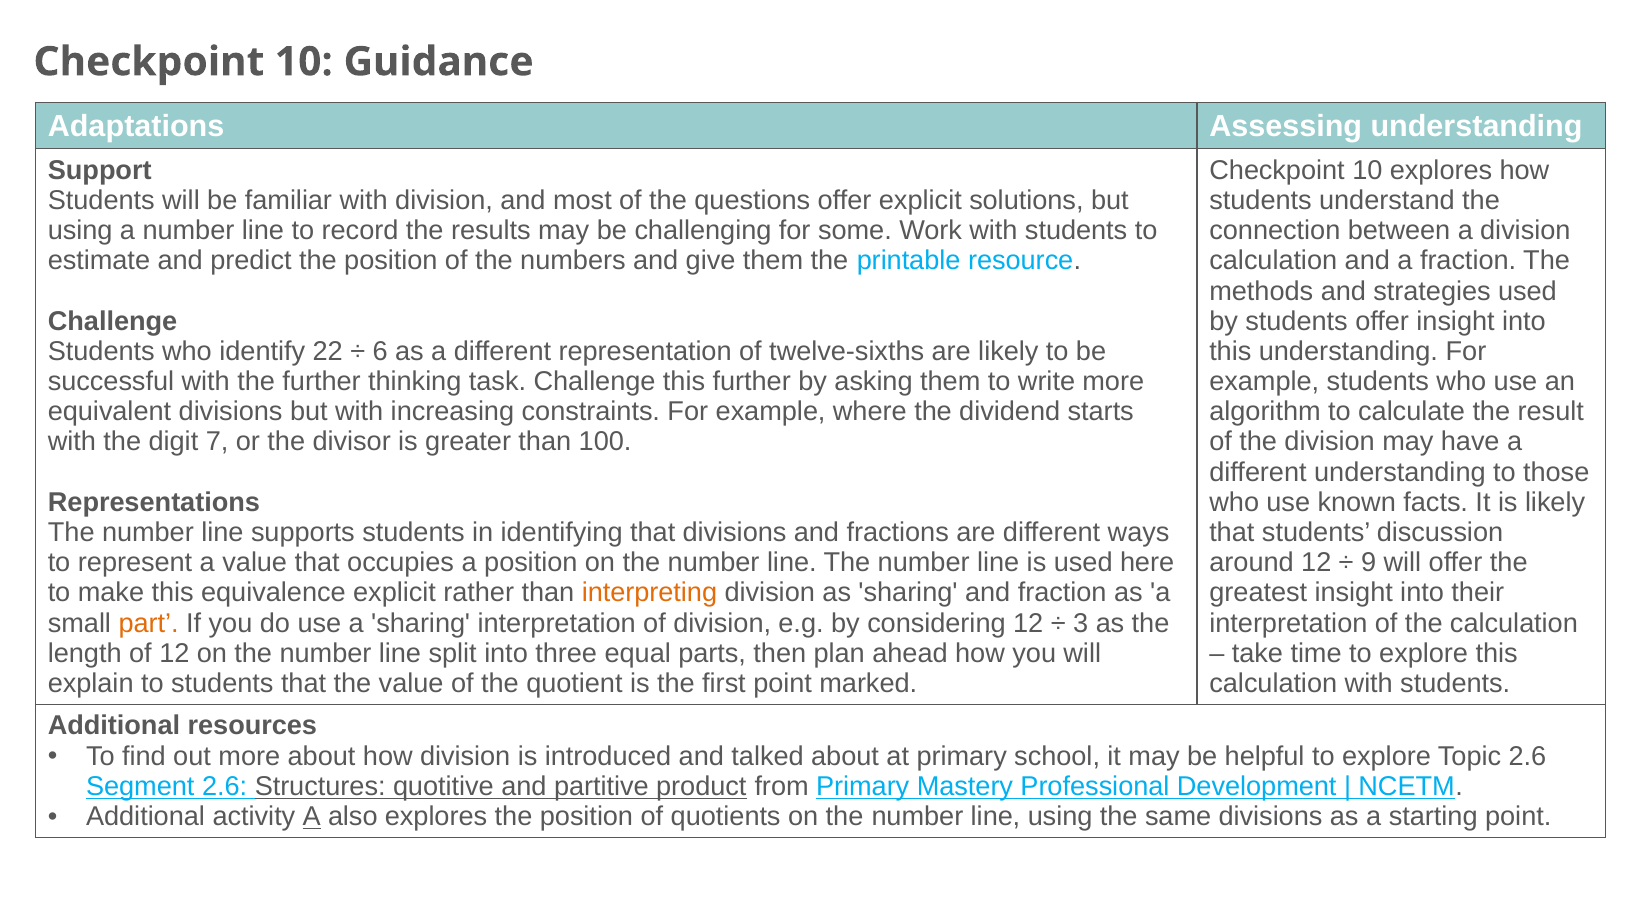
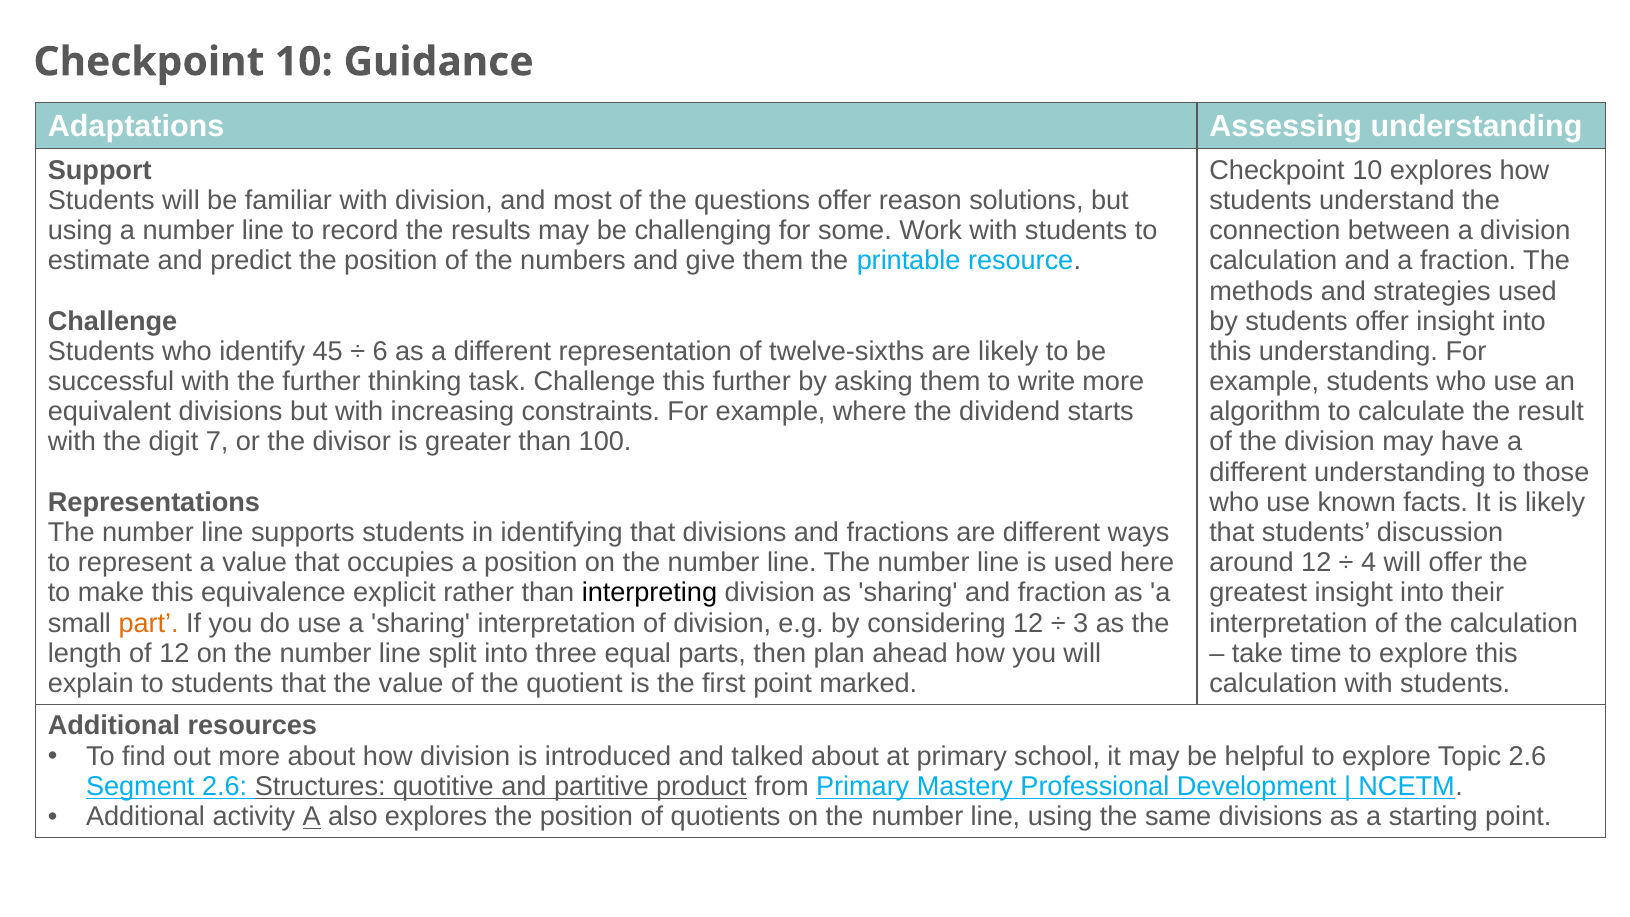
offer explicit: explicit -> reason (920, 201)
22: 22 -> 45 (328, 351)
9: 9 -> 4 (1369, 563)
interpreting colour: orange -> black (649, 593)
